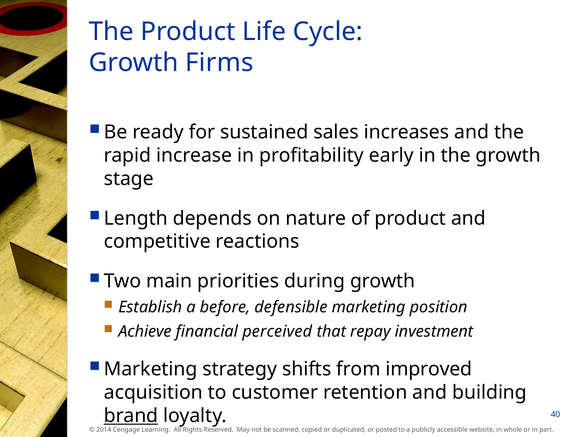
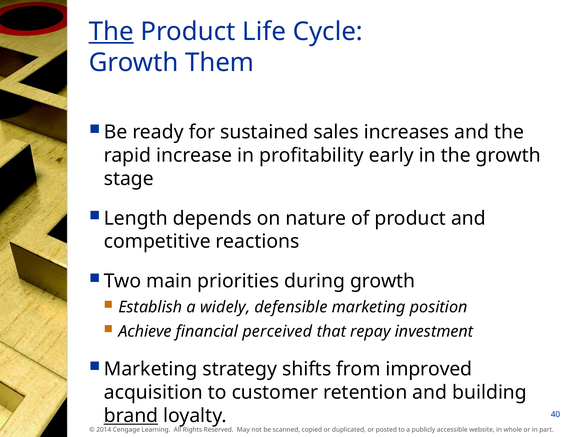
The underline: none -> present (111, 32)
Firms: Firms -> Them (220, 63)
before: before -> widely (225, 307)
